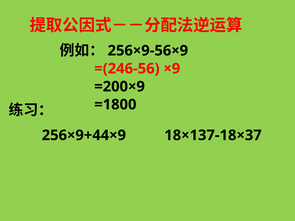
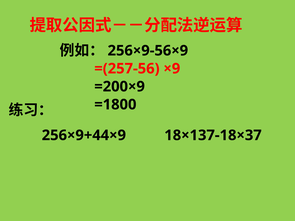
=(246-56: =(246-56 -> =(257-56 (127, 69)
